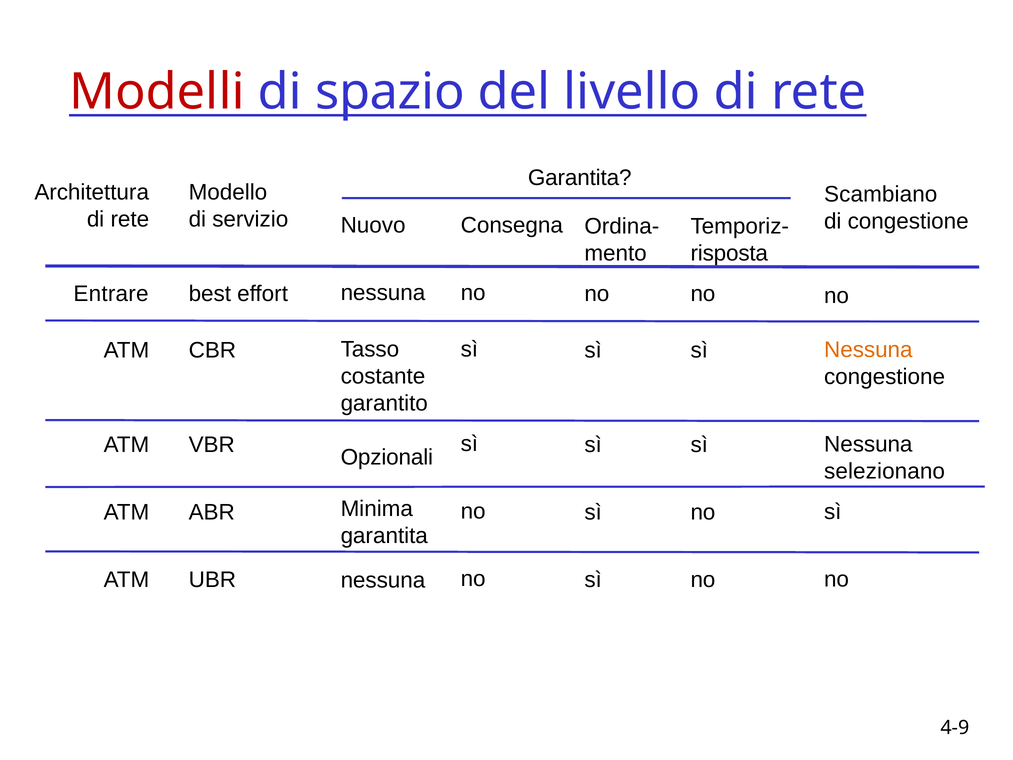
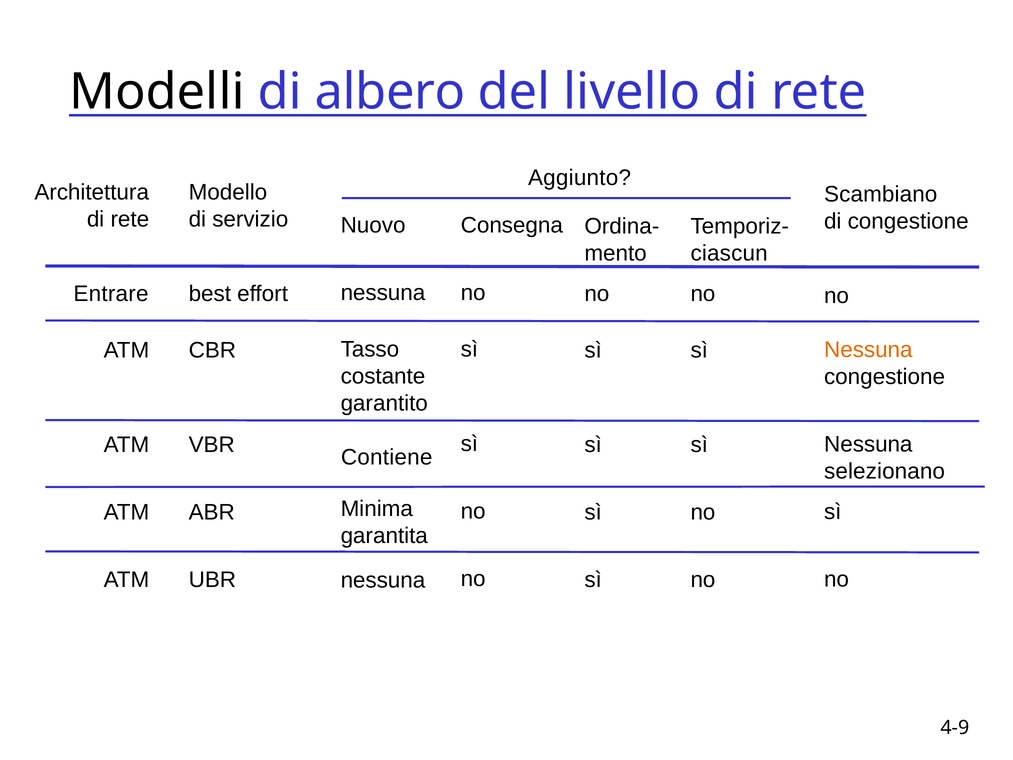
Modelli colour: red -> black (157, 92)
spazio: spazio -> albero (390, 92)
Garantita: Garantita -> Aggiunto (580, 178)
risposta: risposta -> ciascun (729, 253)
Opzionali: Opzionali -> Contiene (387, 457)
